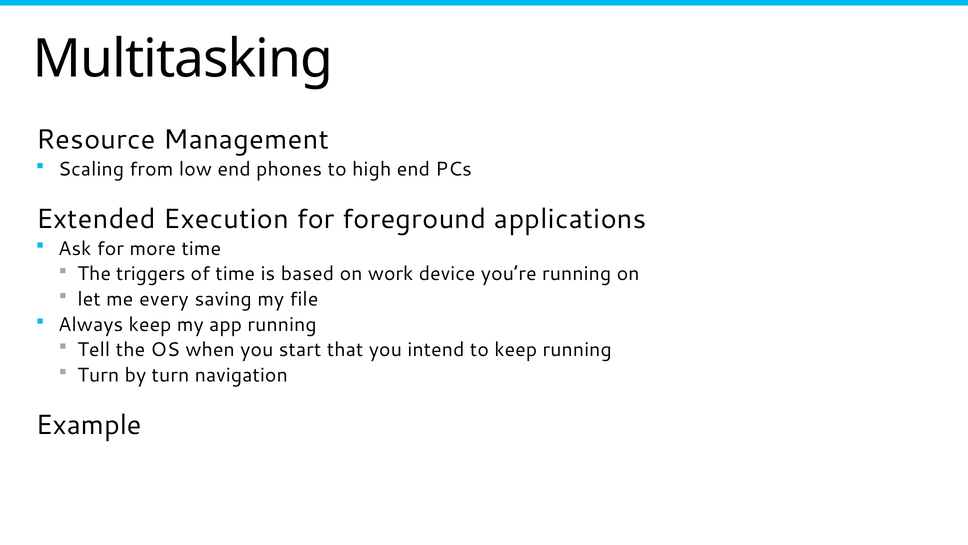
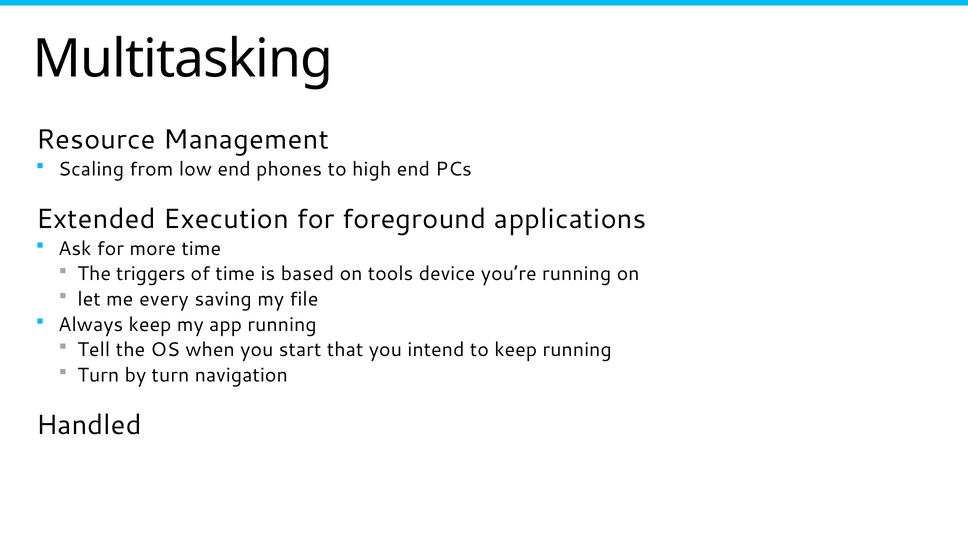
work: work -> tools (391, 274)
Example: Example -> Handled (89, 425)
